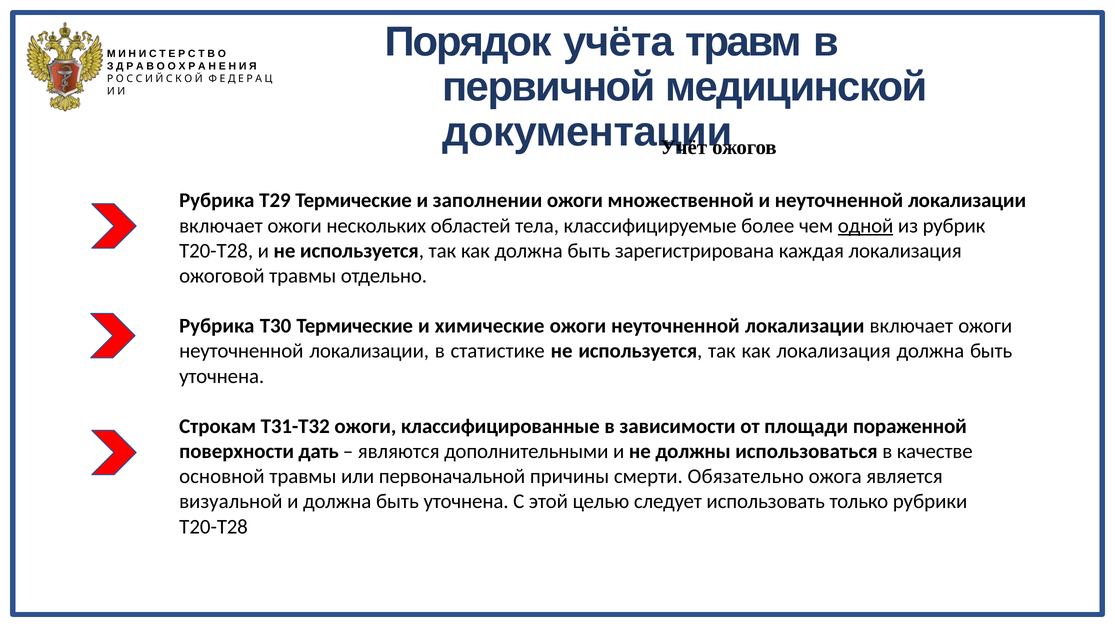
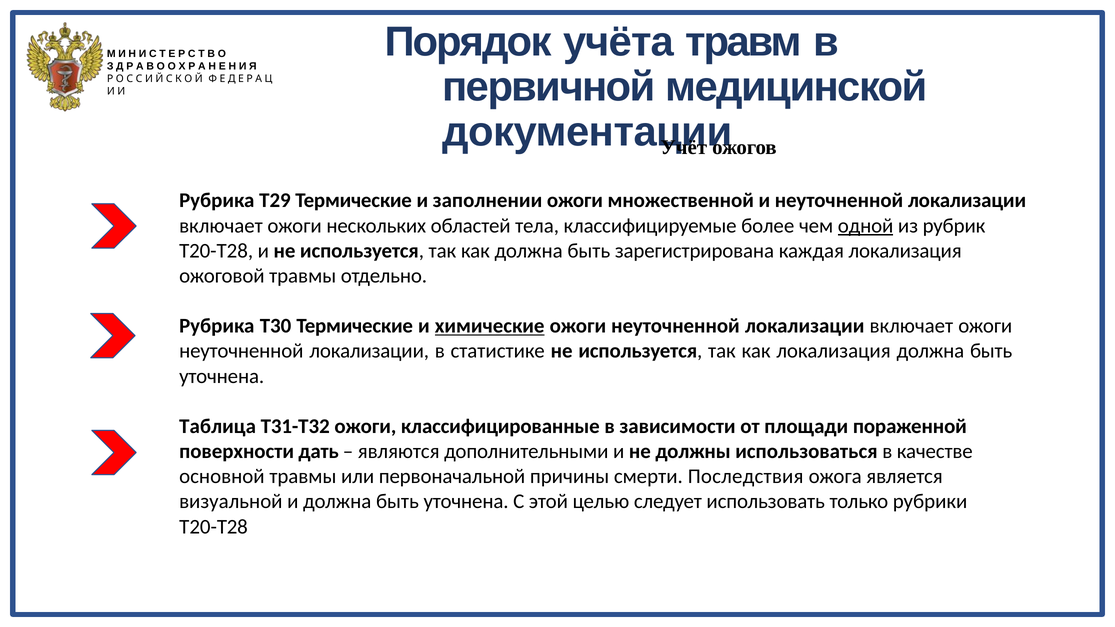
химические underline: none -> present (490, 326)
Строкам: Строкам -> Таблица (218, 426)
Обязательно: Обязательно -> Последствия (746, 477)
